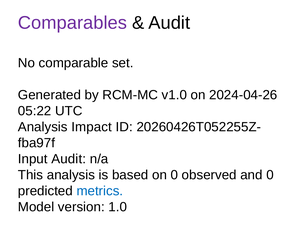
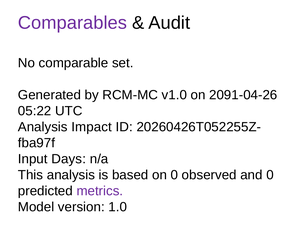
2024-04-26: 2024-04-26 -> 2091-04-26 (243, 95)
Input Audit: Audit -> Days (69, 159)
metrics colour: blue -> purple (100, 191)
